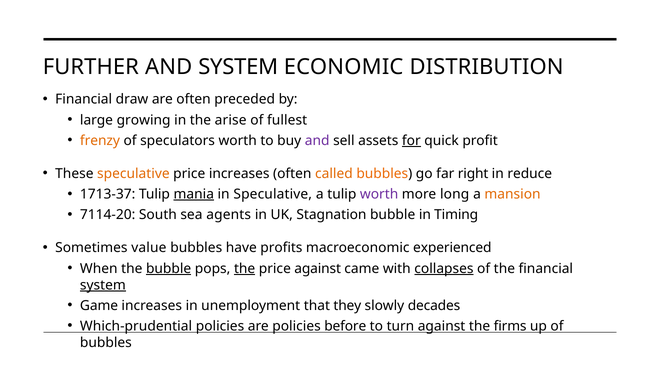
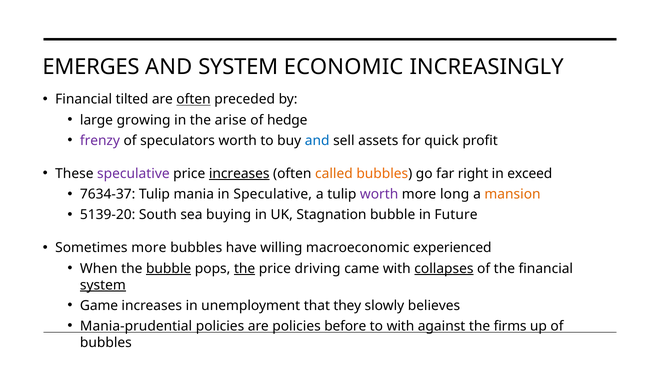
FURTHER: FURTHER -> EMERGES (91, 67)
DISTRIBUTION: DISTRIBUTION -> INCREASINGLY (487, 67)
draw: draw -> tilted (132, 99)
often underline: none -> present (194, 99)
fullest: fullest -> hedge (287, 120)
frenzy colour: orange -> purple (100, 141)
and colour: purple -> blue (317, 141)
for underline: present -> none (411, 141)
speculative colour: orange -> purple (133, 174)
increases underline: none -> present (239, 174)
reduce: reduce -> exceed (530, 174)
1713-37: 1713-37 -> 7634-37 (108, 194)
mania underline: present -> none (194, 194)
7114-20: 7114-20 -> 5139-20 (108, 215)
agents: agents -> buying (229, 215)
Timing: Timing -> Future (456, 215)
Sometimes value: value -> more (149, 248)
profits: profits -> willing (281, 248)
price against: against -> driving (318, 269)
decades: decades -> believes (434, 306)
Which-prudential: Which-prudential -> Mania-prudential (136, 326)
to turn: turn -> with (400, 326)
